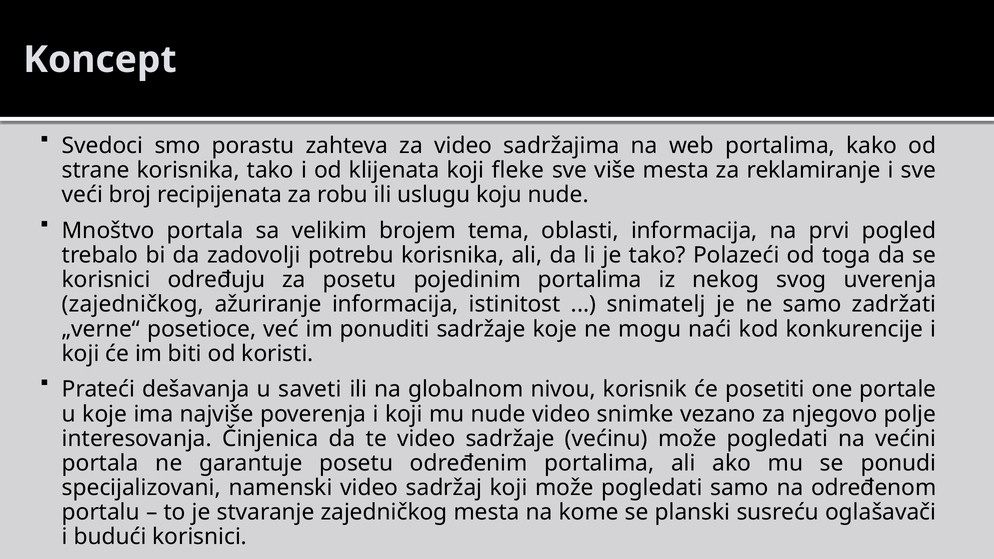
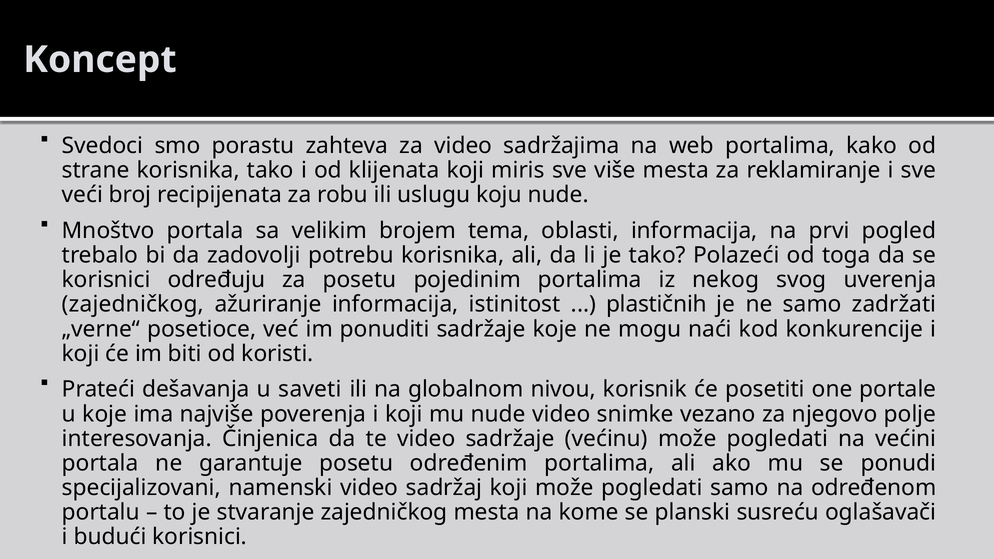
fleke: fleke -> miris (518, 170)
snimatelj: snimatelj -> plastičnih (656, 305)
